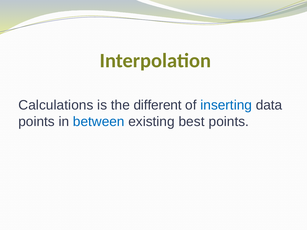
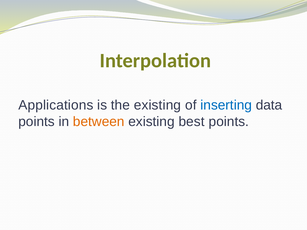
Calculations: Calculations -> Applications (56, 105)
the different: different -> existing (157, 105)
between colour: blue -> orange (99, 122)
